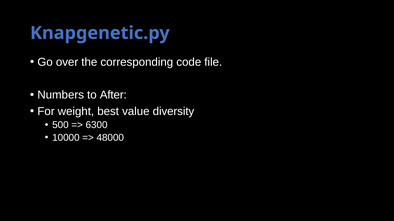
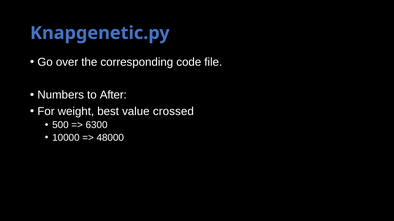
diversity: diversity -> crossed (173, 112)
